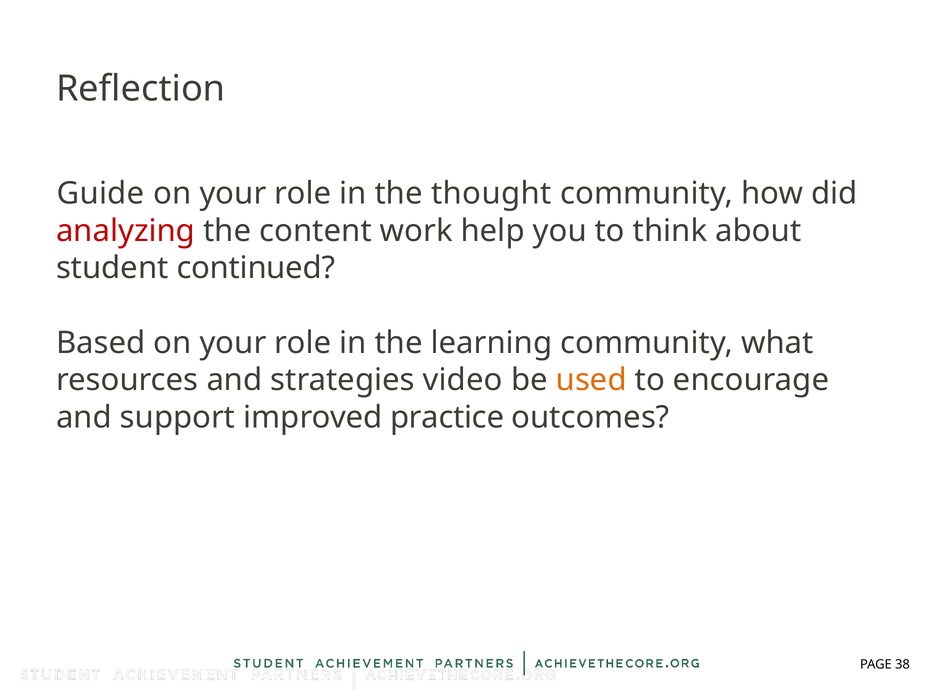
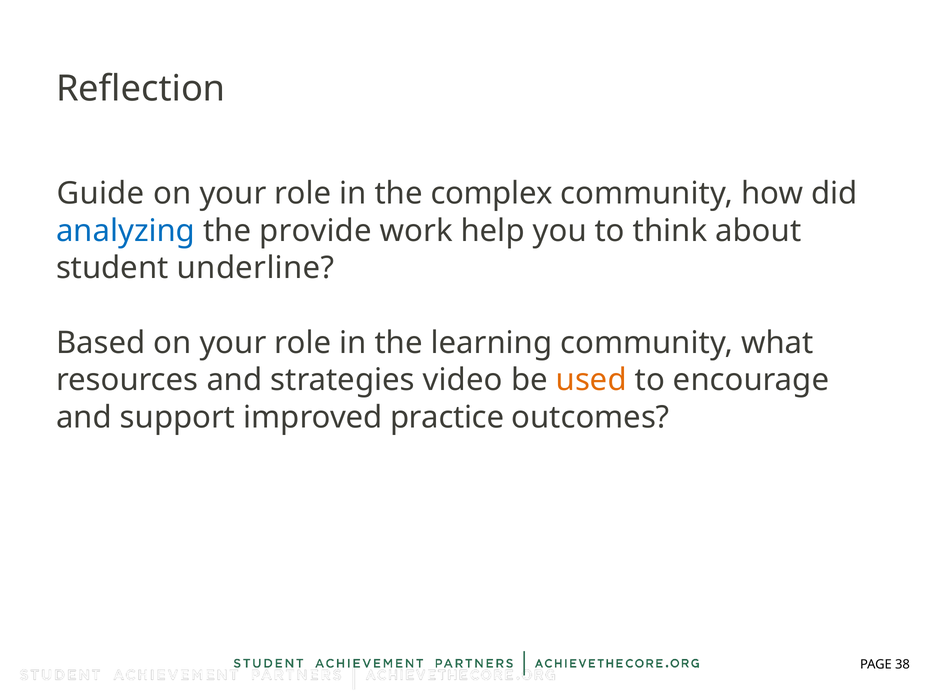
thought: thought -> complex (492, 194)
analyzing colour: red -> blue (126, 231)
content: content -> provide (315, 231)
continued: continued -> underline (256, 268)
